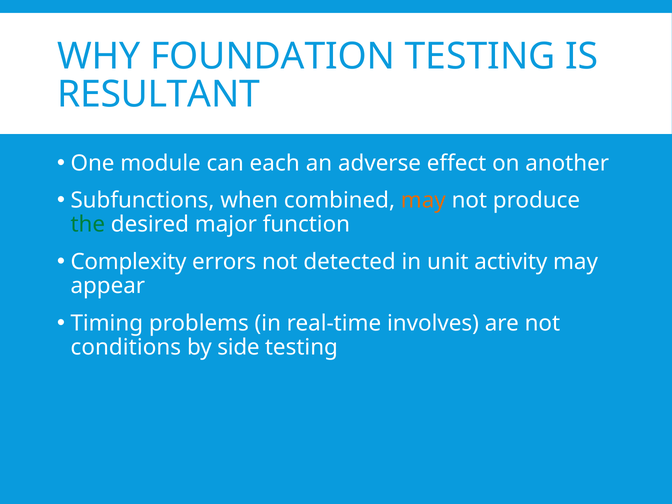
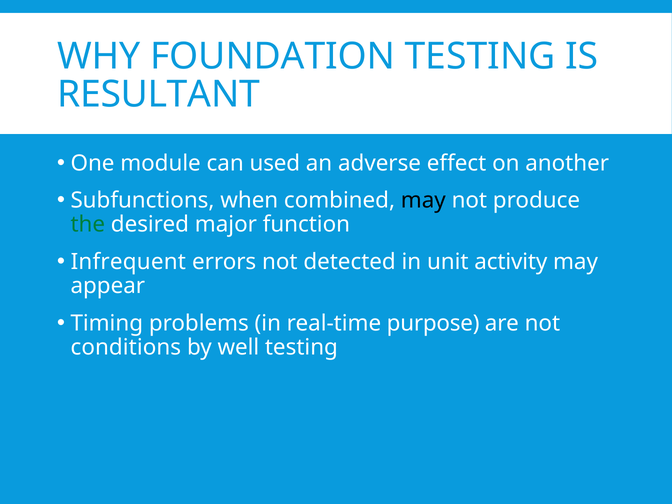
each: each -> used (275, 163)
may colour: orange -> black (423, 200)
Complexity: Complexity -> Infrequent (128, 262)
involves: involves -> purpose (433, 323)
side: side -> well (238, 347)
